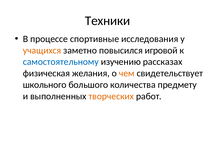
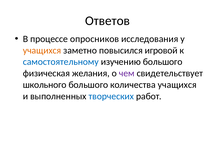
Техники: Техники -> Ответов (107, 21)
спортивные: спортивные -> опросников (95, 39)
изучению рассказах: рассказах -> большого (163, 62)
чем colour: orange -> purple (127, 73)
количества предмету: предмету -> учащихся (177, 85)
творческих colour: orange -> blue (111, 96)
